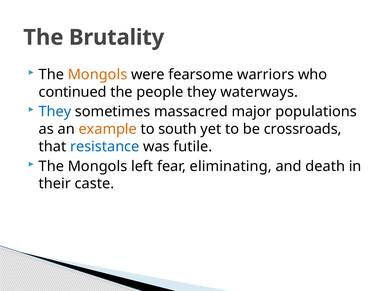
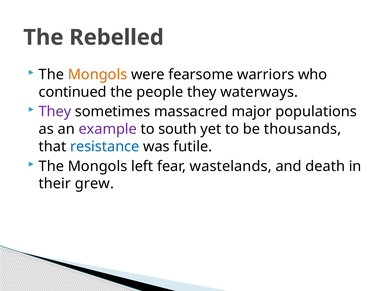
Brutality: Brutality -> Rebelled (117, 37)
They colour: blue -> purple (55, 112)
example colour: orange -> purple (108, 129)
crossroads: crossroads -> thousands (303, 129)
eliminating: eliminating -> wastelands (231, 166)
caste: caste -> grew (94, 184)
